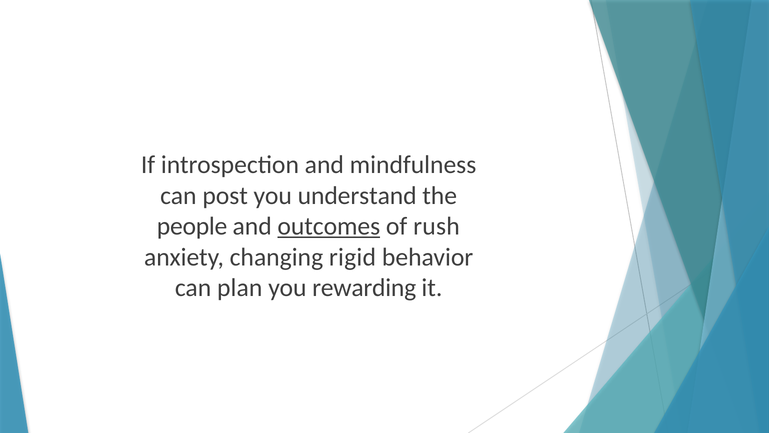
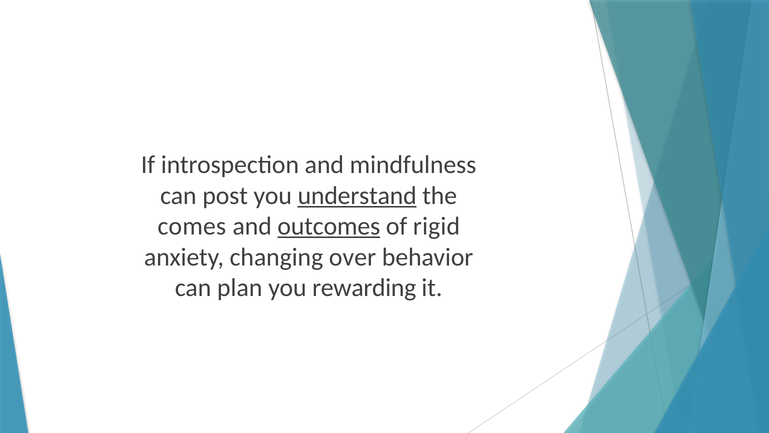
understand underline: none -> present (357, 195)
people: people -> comes (192, 226)
rush: rush -> rigid (437, 226)
rigid: rigid -> over (353, 257)
